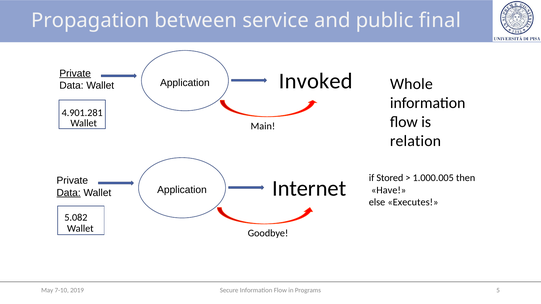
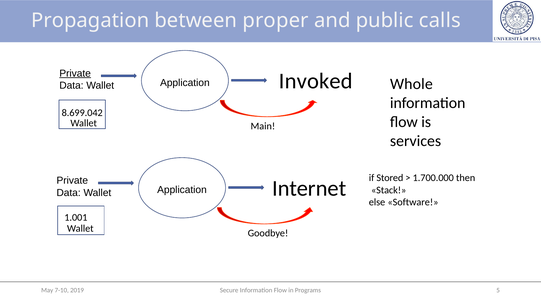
service: service -> proper (276, 21)
final: final -> calls (440, 21)
4.901.281: 4.901.281 -> 8.699.042 (82, 113)
relation: relation -> services (416, 141)
1.000.005: 1.000.005 -> 1.700.000 (433, 178)
Have: Have -> Stack (389, 190)
Data underline: present -> none (69, 193)
Executes: Executes -> Software (413, 202)
5.082: 5.082 -> 1.001 (76, 218)
